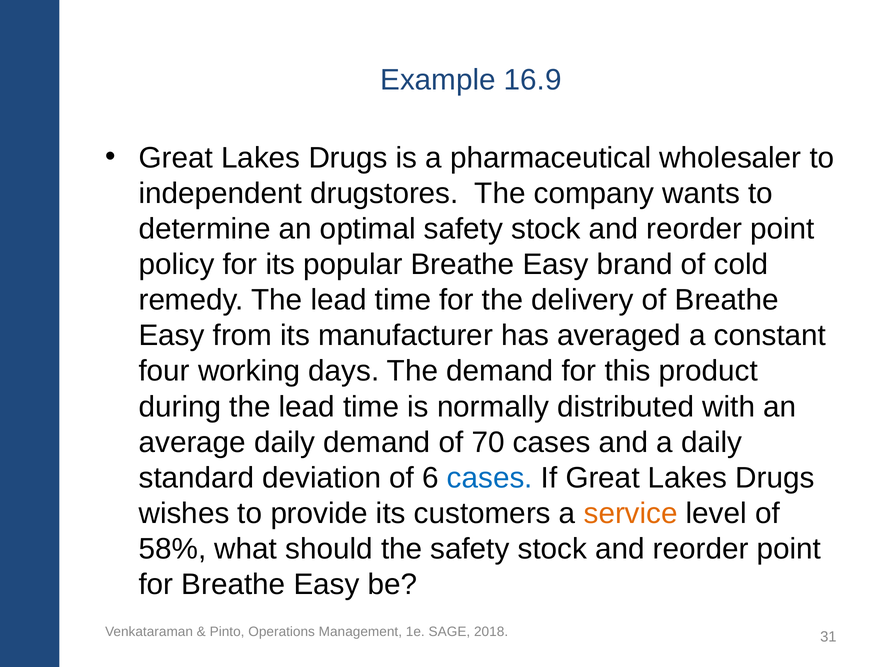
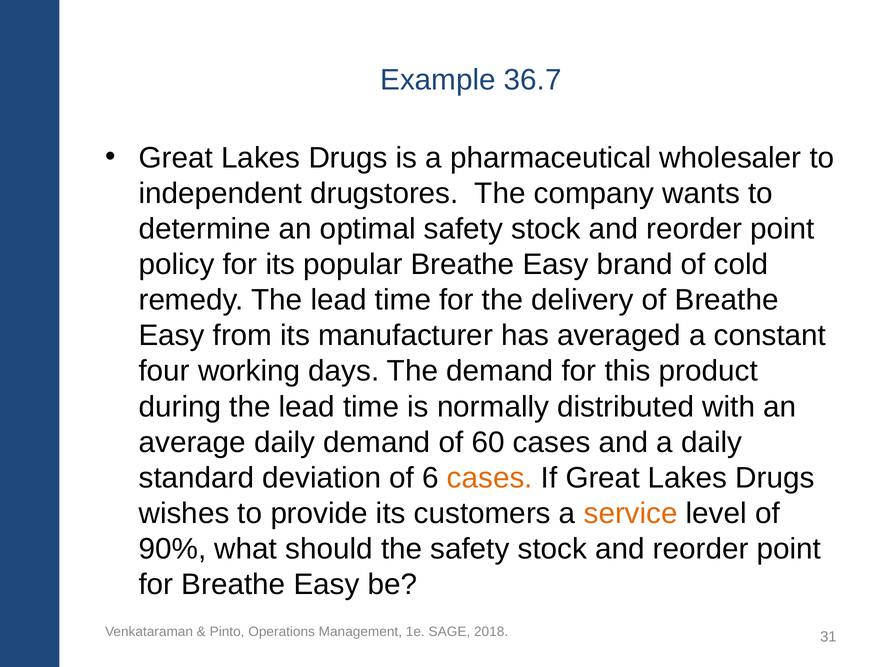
16.9: 16.9 -> 36.7 (533, 80)
70: 70 -> 60 (488, 443)
cases colour: blue -> orange (490, 478)
58%: 58% -> 90% (173, 549)
